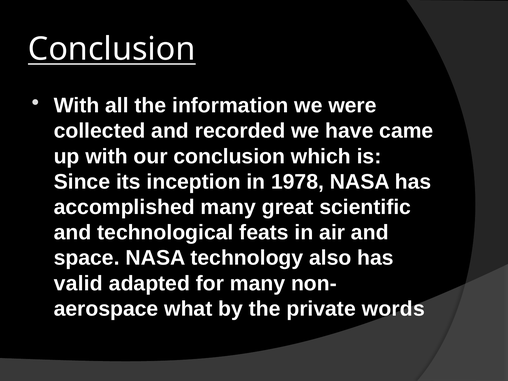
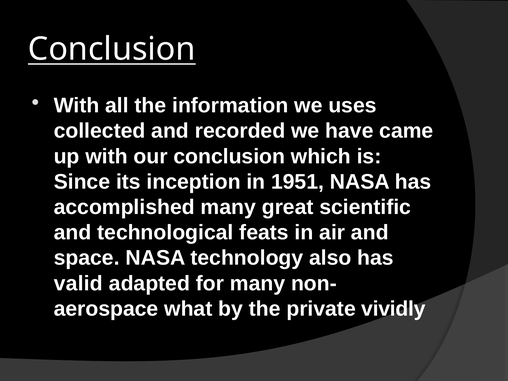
were: were -> uses (352, 106)
1978: 1978 -> 1951 (298, 182)
words: words -> vividly (393, 309)
